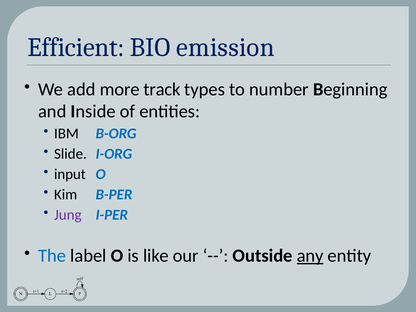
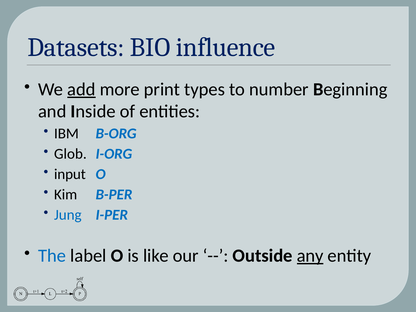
Efficient: Efficient -> Datasets (76, 47)
emission: emission -> influence (226, 47)
add underline: none -> present (81, 89)
track: track -> print (162, 89)
Slide: Slide -> Glob (70, 154)
Jung colour: purple -> blue (68, 215)
